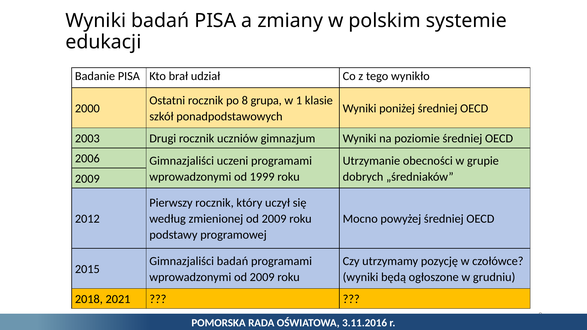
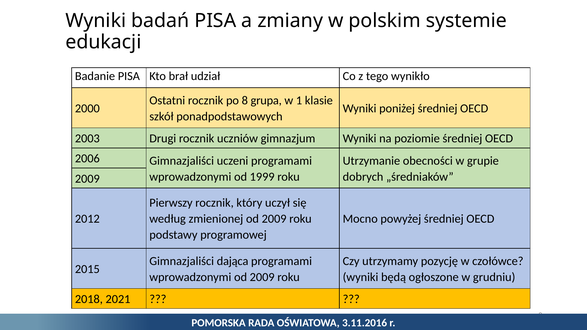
Gimnazjaliści badań: badań -> dająca (233, 261)
